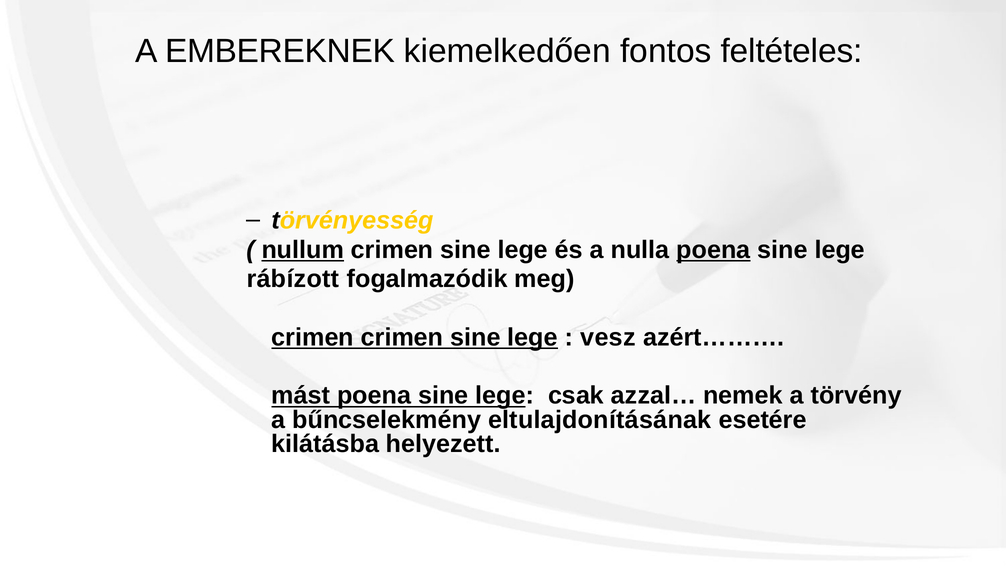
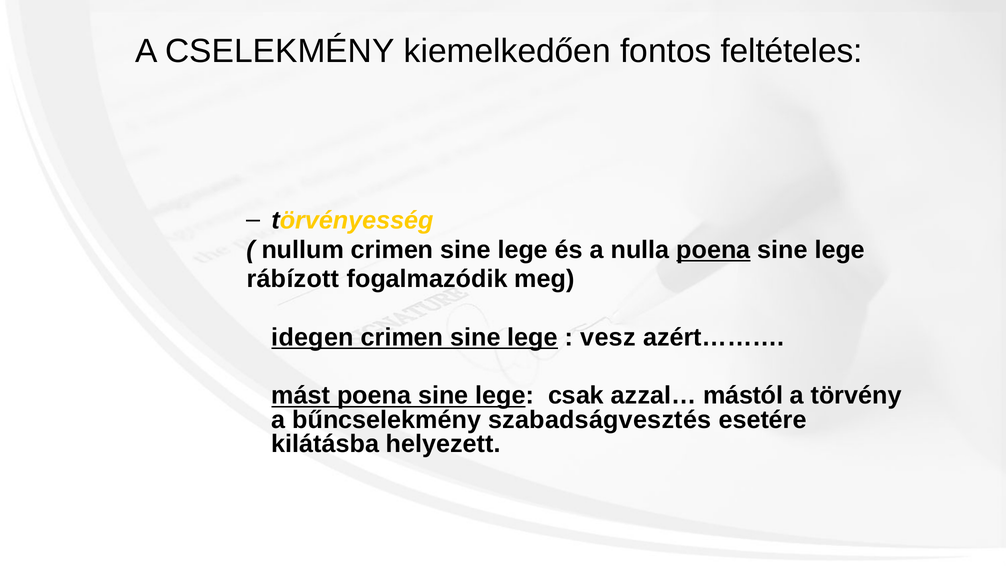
EMBEREKNEK: EMBEREKNEK -> CSELEKMÉNY (280, 51)
nullum underline: present -> none (303, 250)
crimen: crimen -> idegen (313, 337)
nemek: nemek -> mástól (743, 395)
eltulajdonításának: eltulajdonításának -> szabadságvesztés (600, 420)
